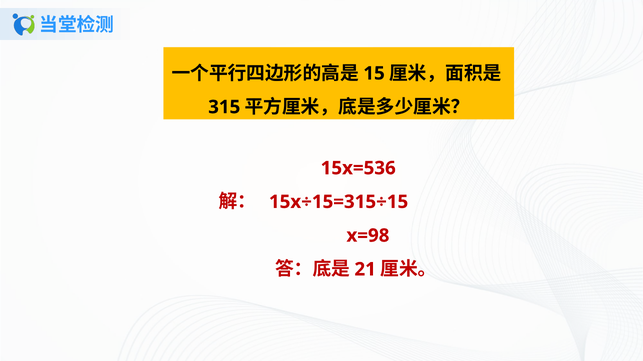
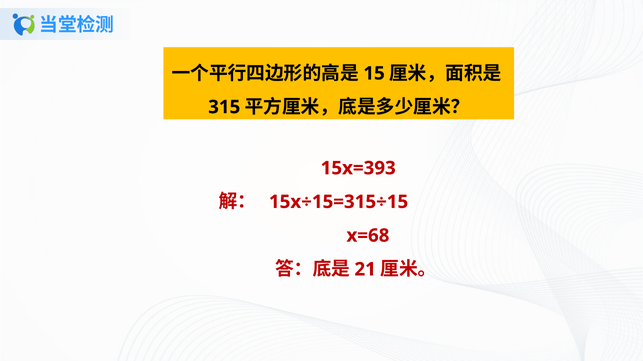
15x=536: 15x=536 -> 15x=393 (358, 168)
x=98: x=98 -> x=68 (368, 236)
